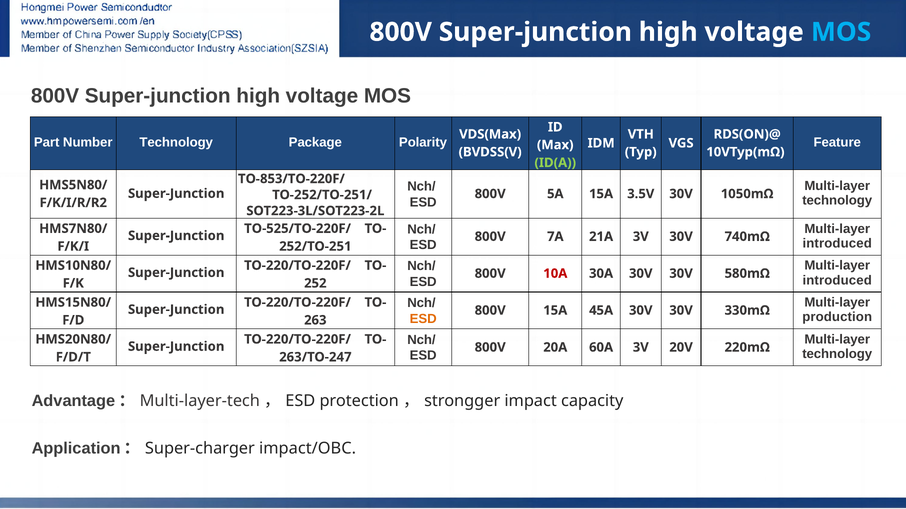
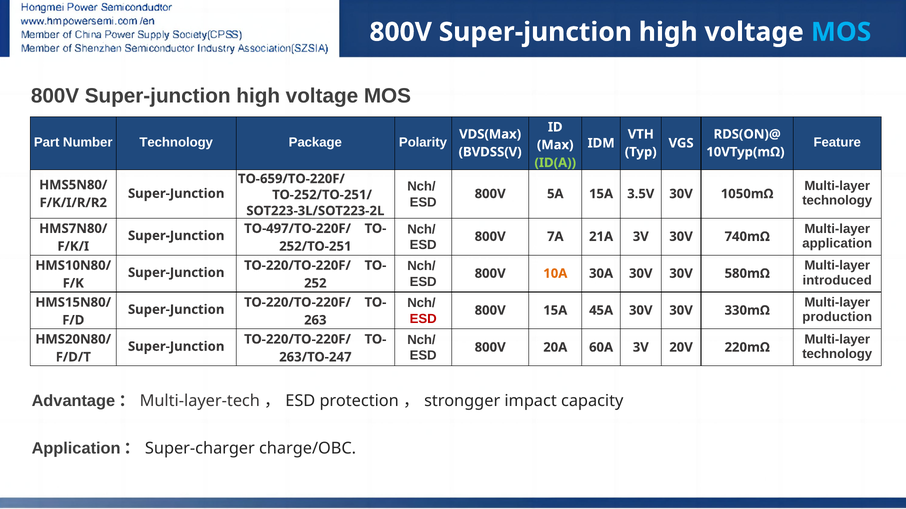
TO-853/TO-220F/: TO-853/TO-220F/ -> TO-659/TO-220F/ (291, 179)
TO-525/TO-220F/: TO-525/TO-220F/ -> TO-497/TO-220F/ (298, 229)
introduced: introduced -> application (837, 244)
10A colour: red -> orange (555, 274)
ESD colour: orange -> red (423, 319)
impact/OBC: impact/OBC -> charge/OBC (308, 449)
